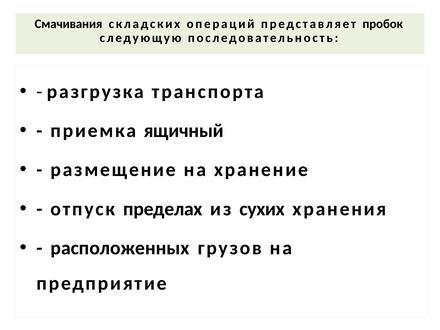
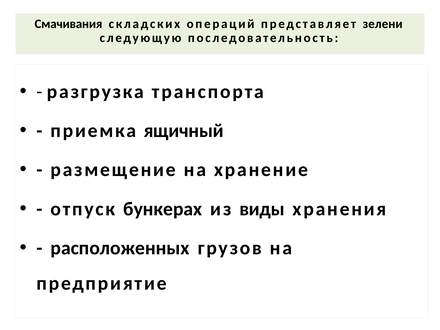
пробок: пробок -> зелени (383, 24)
пределах: пределах -> бункерах (163, 209)
сухих: сухих -> виды (262, 209)
